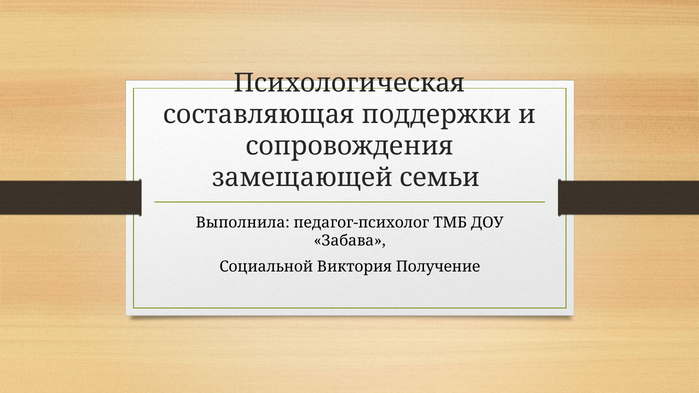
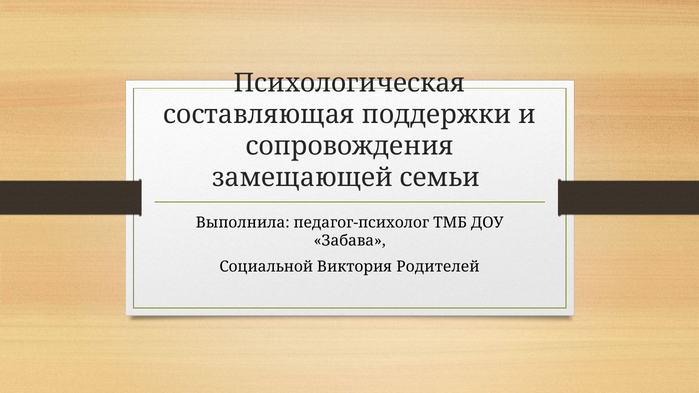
Получение: Получение -> Родителей (438, 267)
